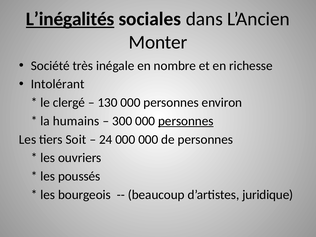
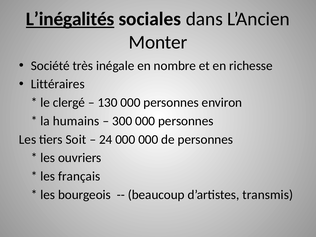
Intolérant: Intolérant -> Littéraires (58, 84)
personnes underline: present -> none (186, 121)
poussés: poussés -> français (79, 176)
juridique: juridique -> transmis (268, 195)
